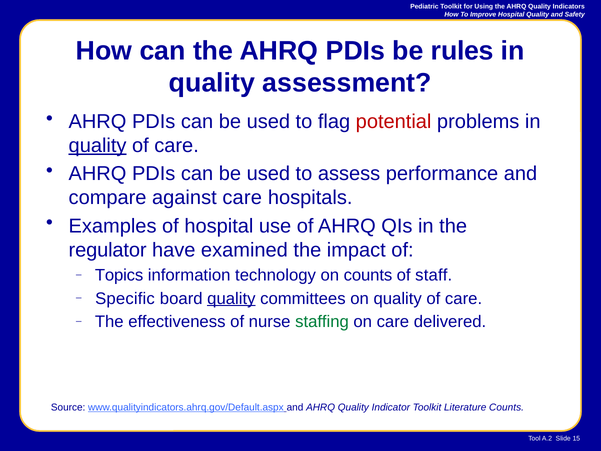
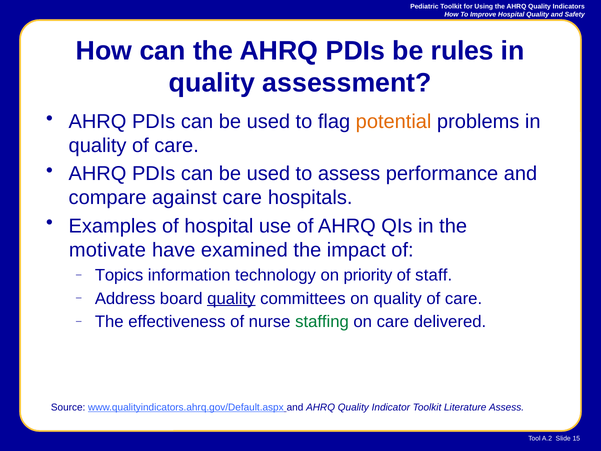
potential colour: red -> orange (394, 122)
quality underline: present -> none (98, 146)
regulator: regulator -> motivate (107, 250)
on counts: counts -> priority (368, 275)
Specific: Specific -> Address (125, 298)
Literature Counts: Counts -> Assess (507, 407)
